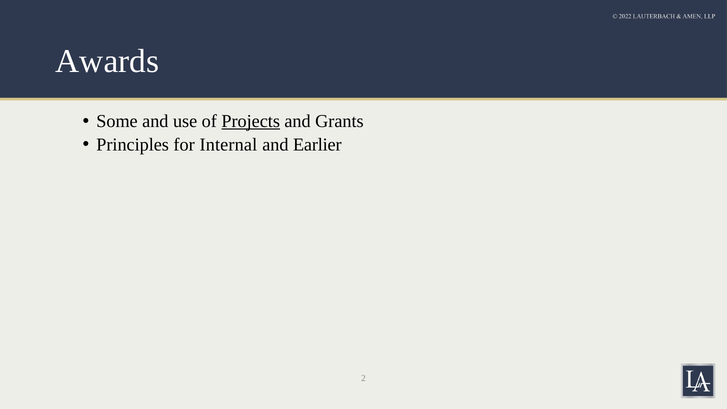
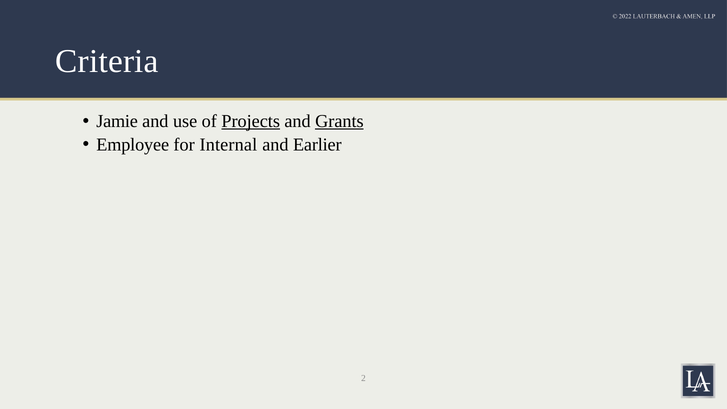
Awards: Awards -> Criteria (107, 61)
Some: Some -> Jamie (117, 121)
Grants underline: none -> present (339, 121)
Principles: Principles -> Employee (133, 145)
